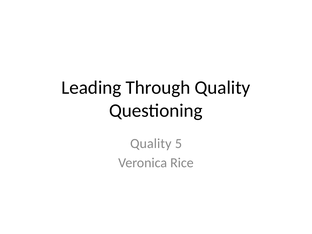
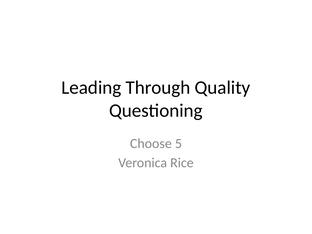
Quality: Quality -> Choose (151, 143)
